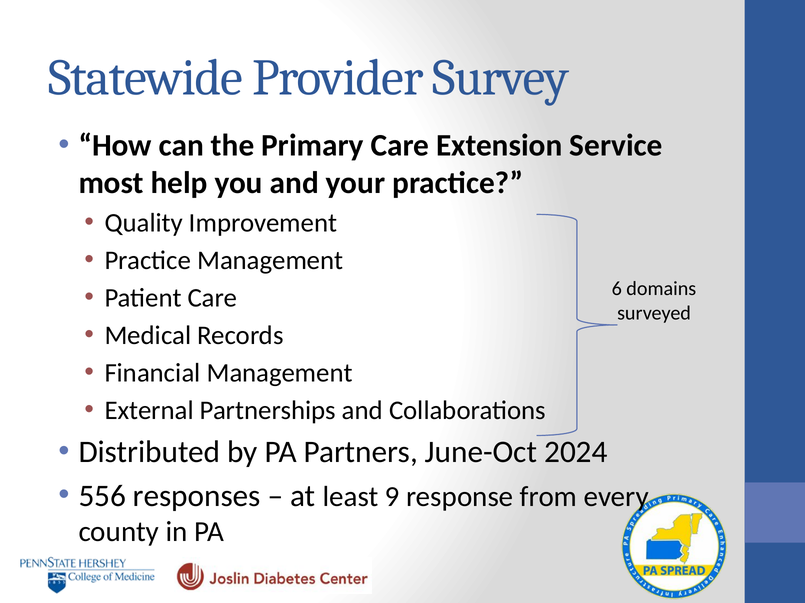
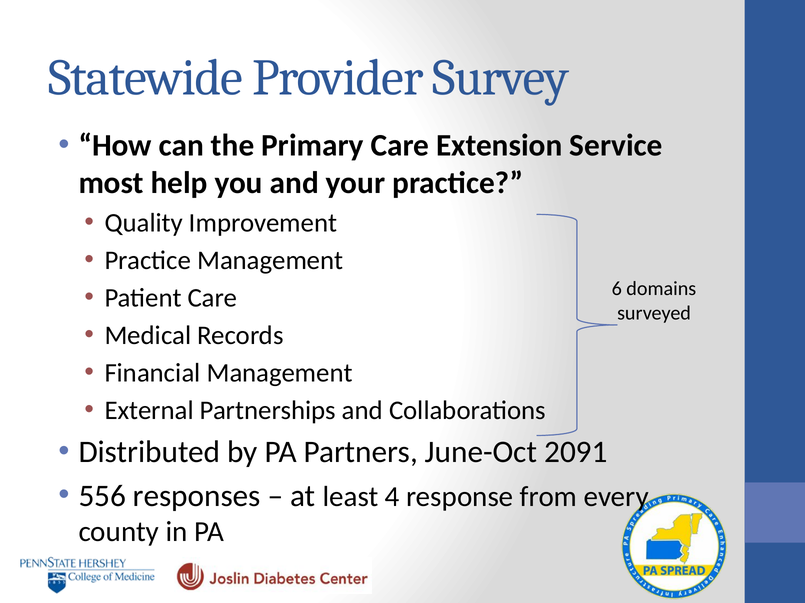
2024: 2024 -> 2091 (576, 453)
9: 9 -> 4 (392, 497)
